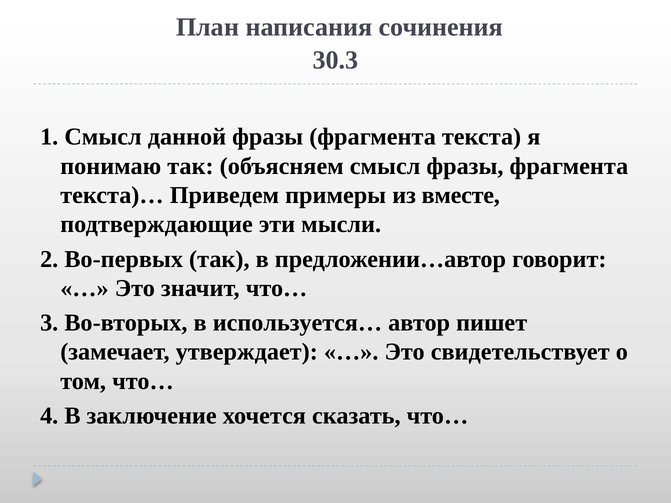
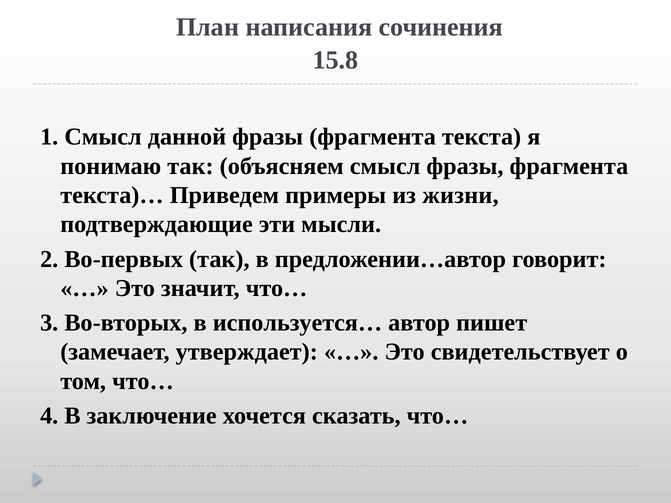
30.3: 30.3 -> 15.8 (336, 60)
вместе: вместе -> жизни (461, 195)
